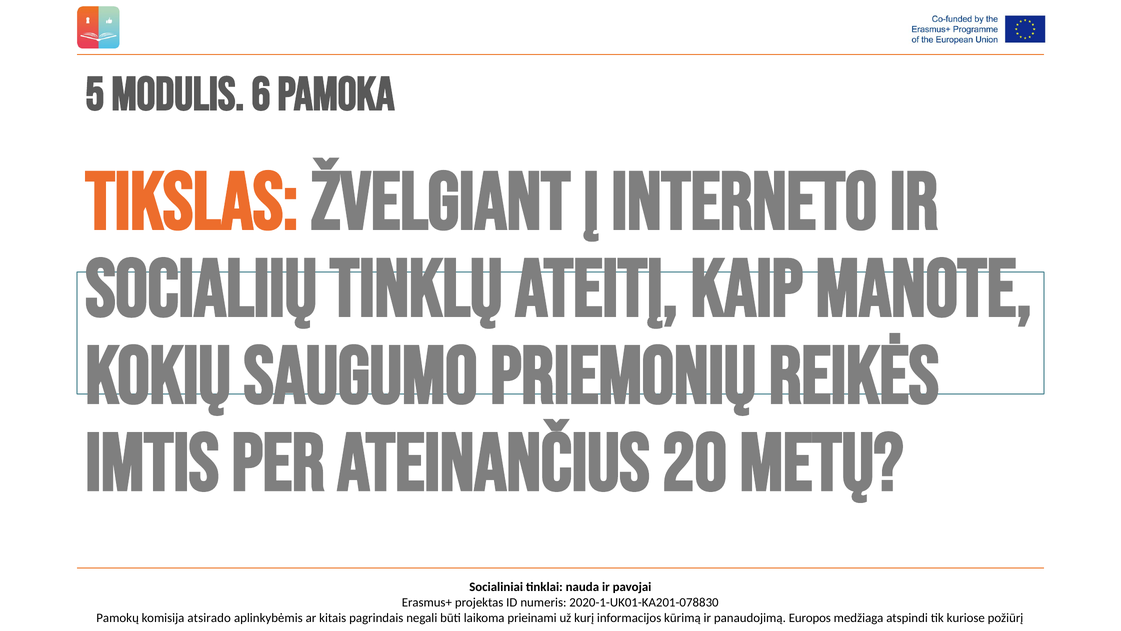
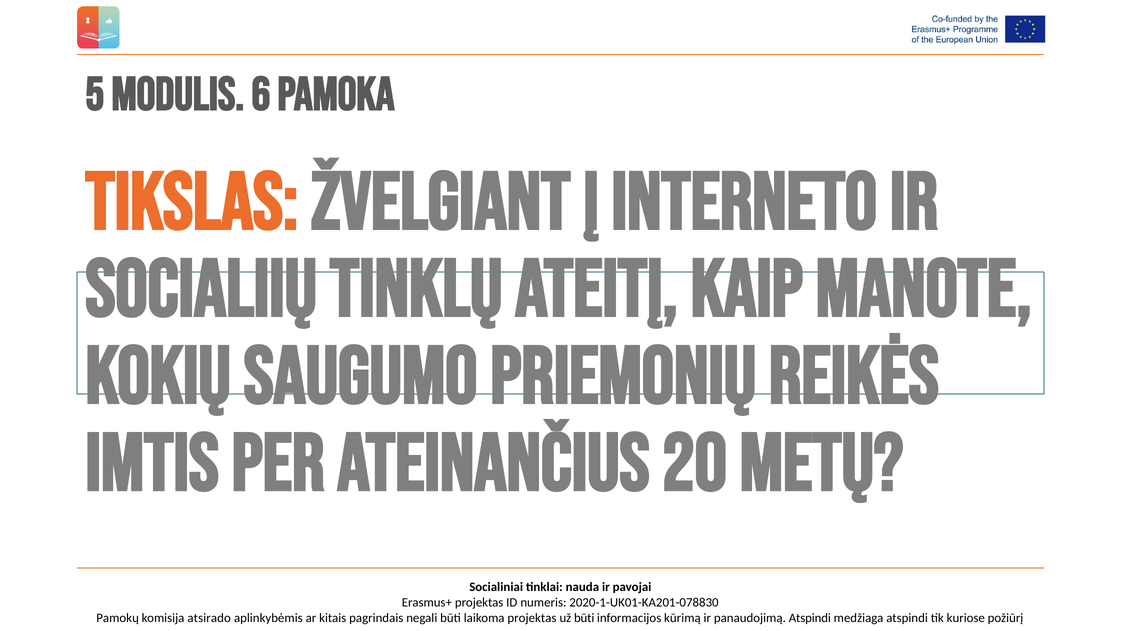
laikoma prieinami: prieinami -> projektas (532, 618)
už kurį: kurį -> būti (584, 618)
panaudojimą Europos: Europos -> Atspindi (810, 618)
